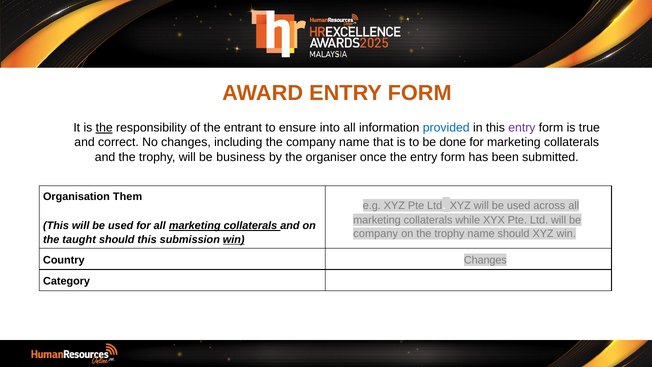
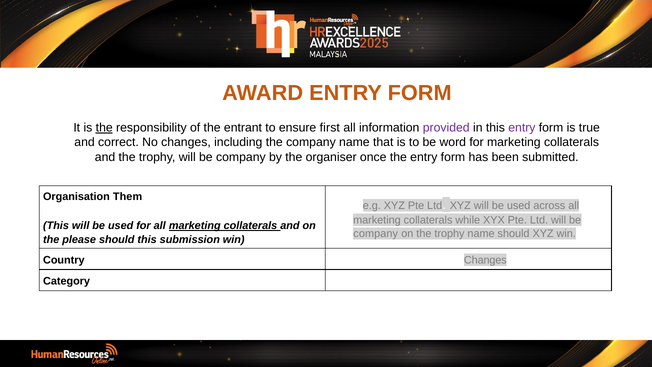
into: into -> first (330, 128)
provided colour: blue -> purple (446, 128)
done: done -> word (453, 142)
trophy will be business: business -> company (241, 157)
taught: taught -> please (79, 239)
win underline: present -> none (234, 239)
